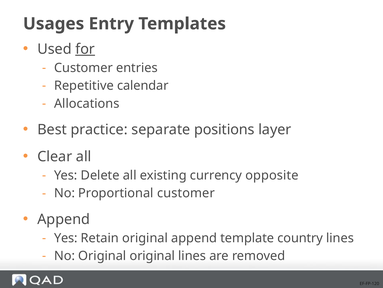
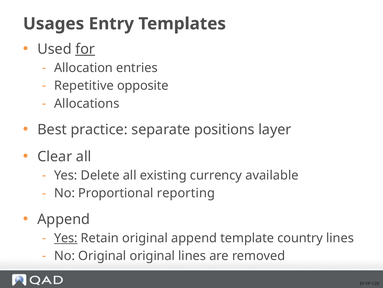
Customer: Customer -> Allocation (83, 68)
calendar: calendar -> opposite (143, 85)
opposite: opposite -> available (272, 175)
Proportional customer: customer -> reporting (186, 193)
Yes underline: none -> present (66, 237)
